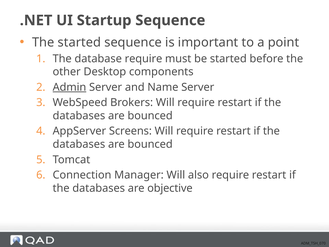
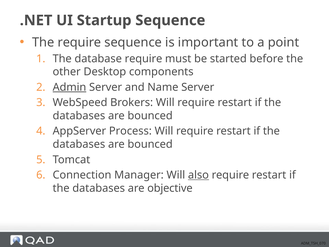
The started: started -> require (79, 42)
Screens: Screens -> Process (130, 131)
also underline: none -> present (198, 175)
